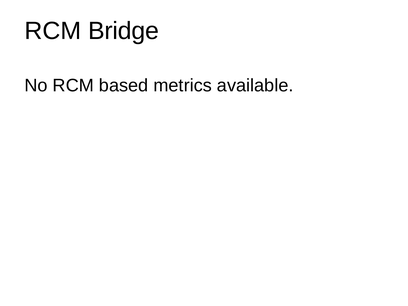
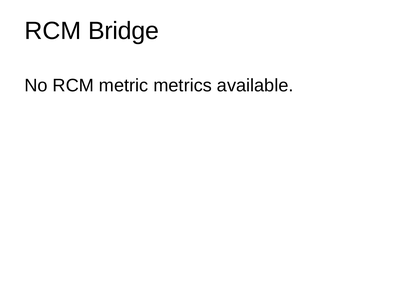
based: based -> metric (124, 86)
